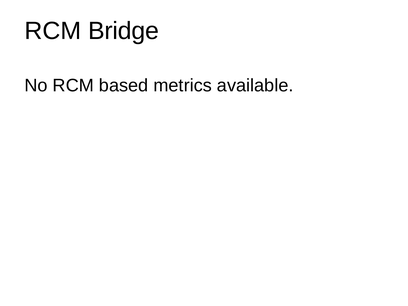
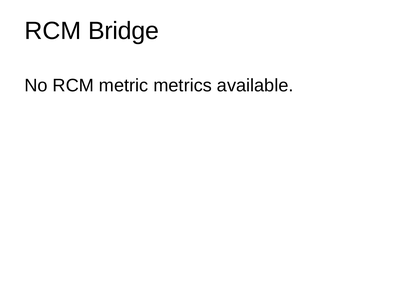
based: based -> metric (124, 86)
